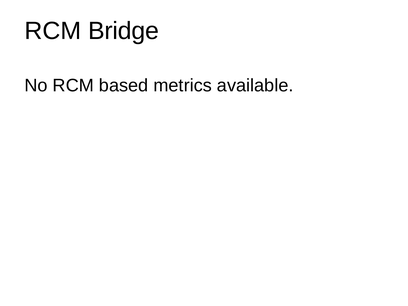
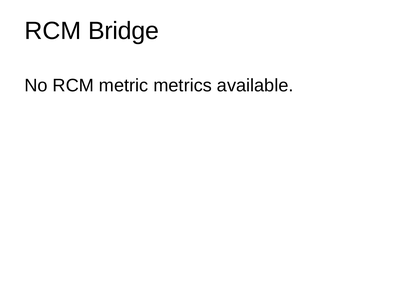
based: based -> metric (124, 86)
